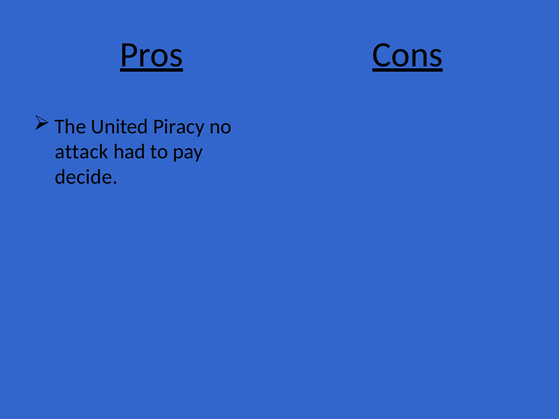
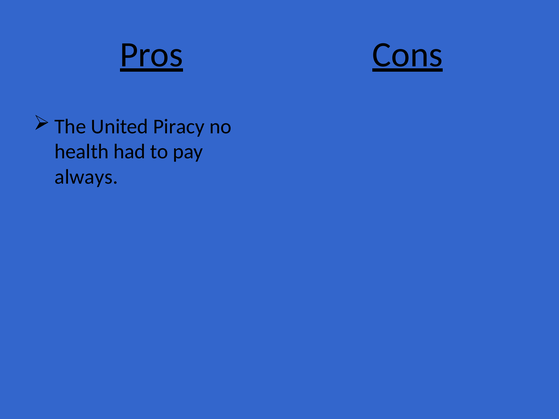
attack: attack -> health (82, 152)
decide: decide -> always (86, 177)
